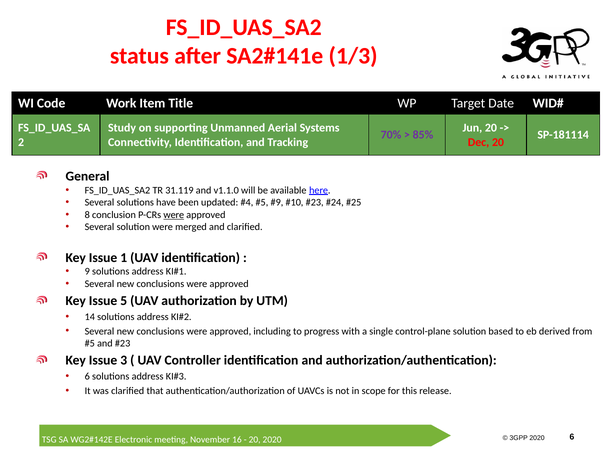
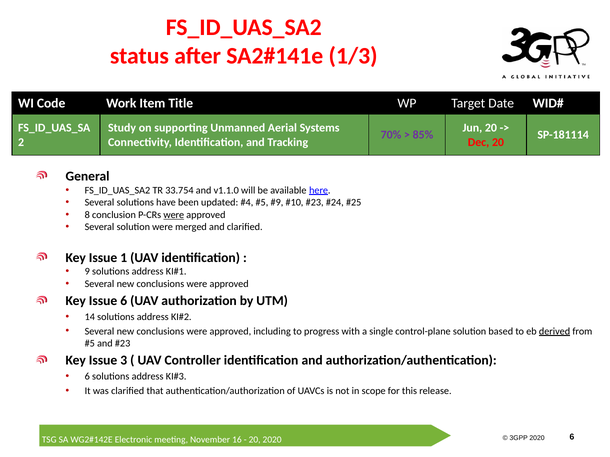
31.119: 31.119 -> 33.754 (179, 190)
Issue 5: 5 -> 6 (124, 301)
derived underline: none -> present (555, 332)
